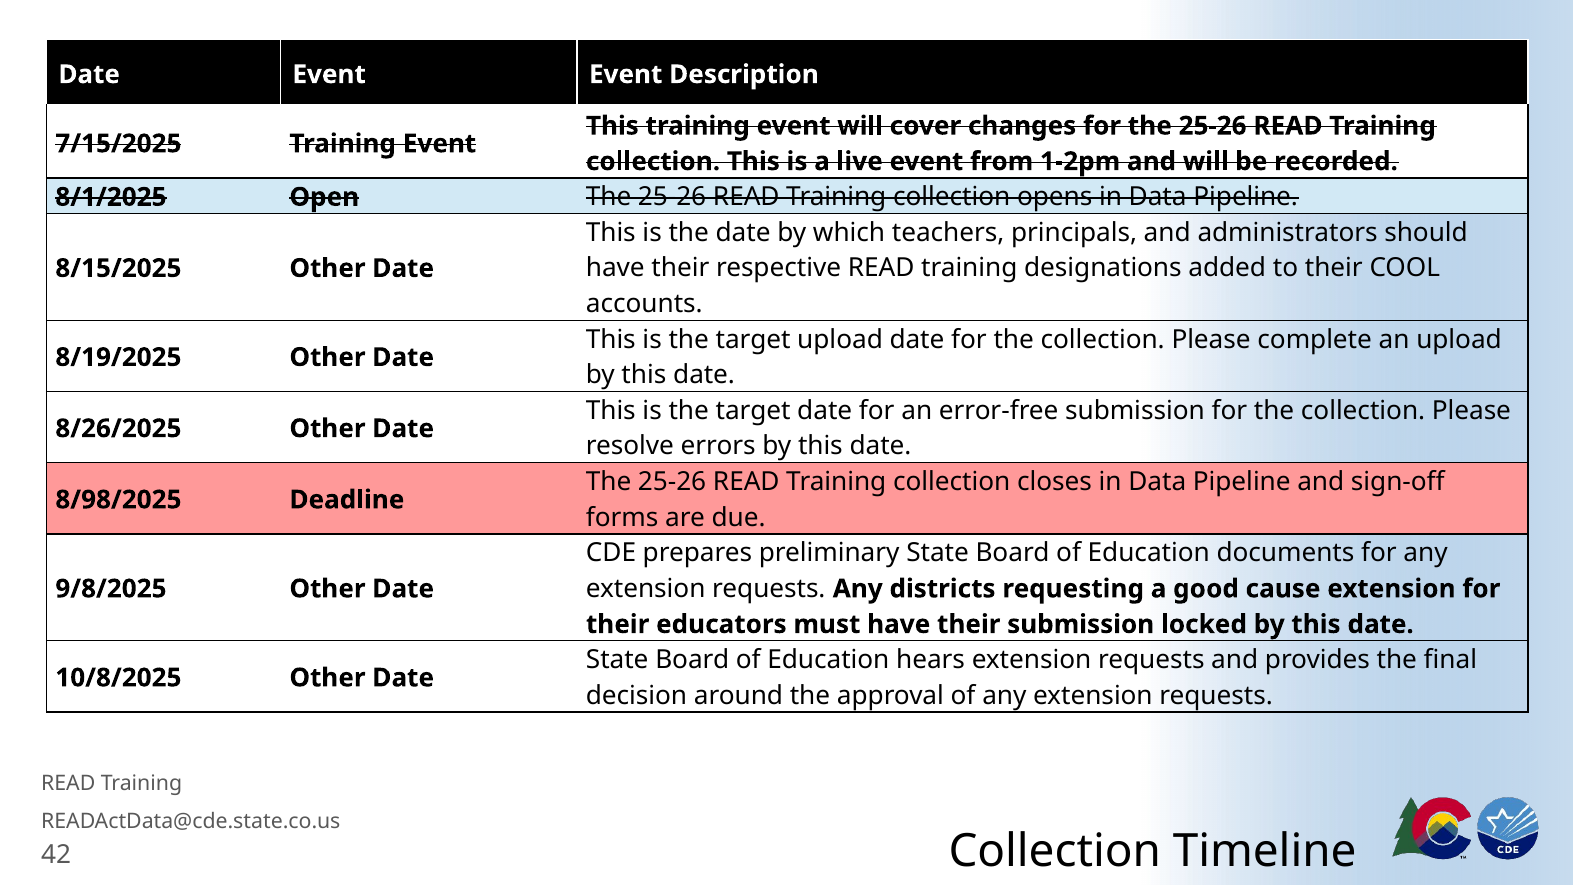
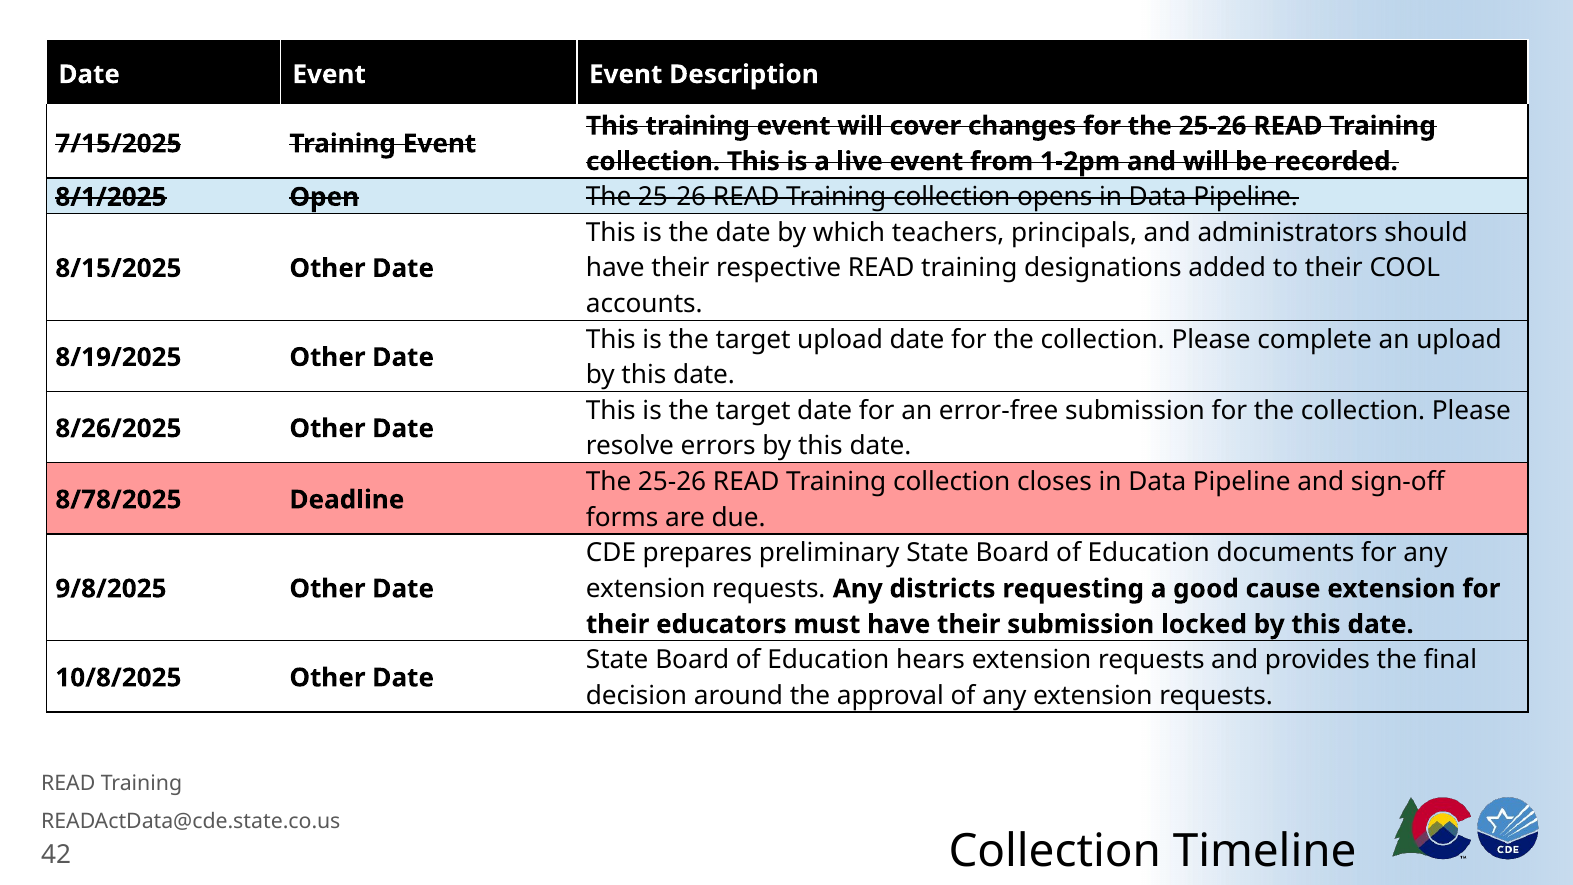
8/98/2025: 8/98/2025 -> 8/78/2025 (118, 500)
